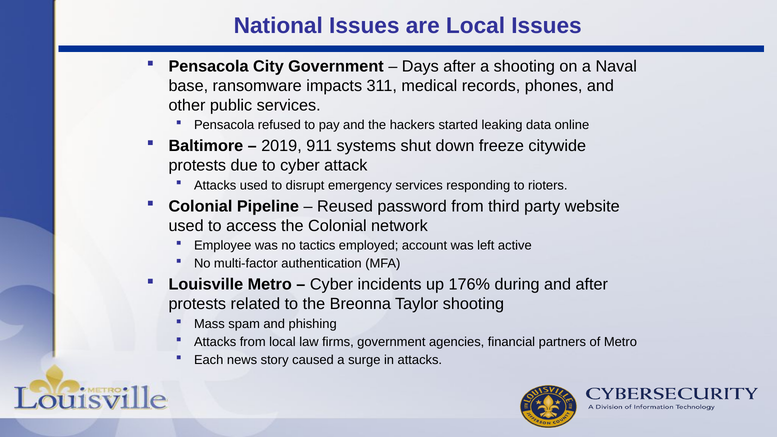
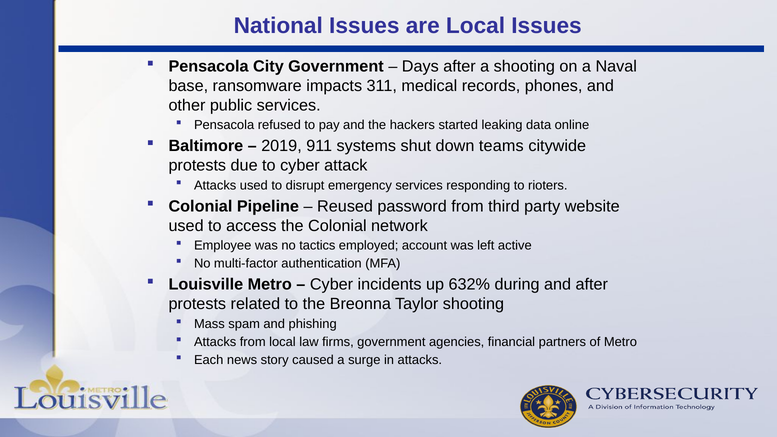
freeze: freeze -> teams (501, 146)
176%: 176% -> 632% (469, 285)
